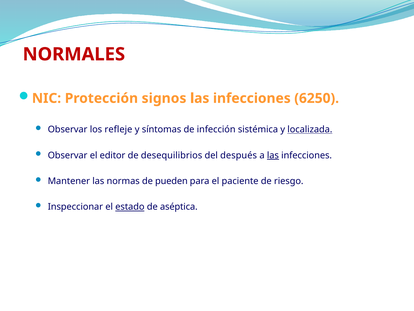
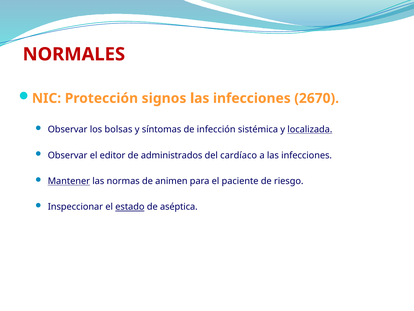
6250: 6250 -> 2670 (317, 98)
refleje: refleje -> bolsas (118, 129)
desequilibrios: desequilibrios -> administrados (172, 155)
después: después -> cardíaco (239, 155)
las underline: present -> none (273, 155)
Mantener underline: none -> present (69, 181)
pueden: pueden -> animen (171, 181)
